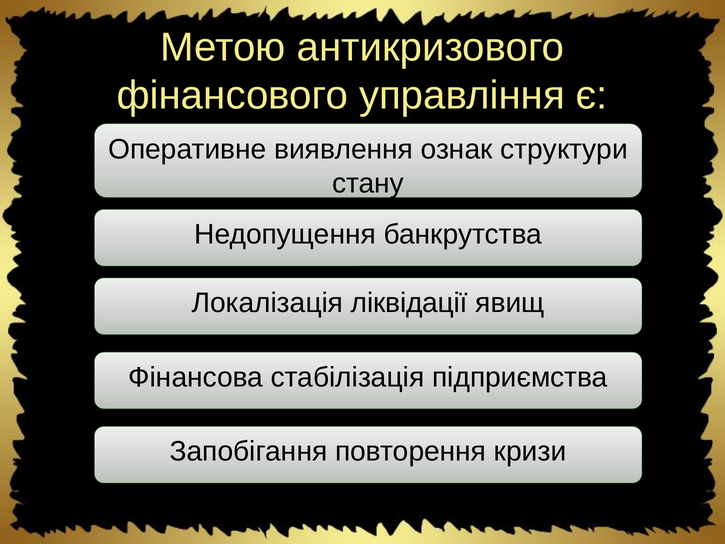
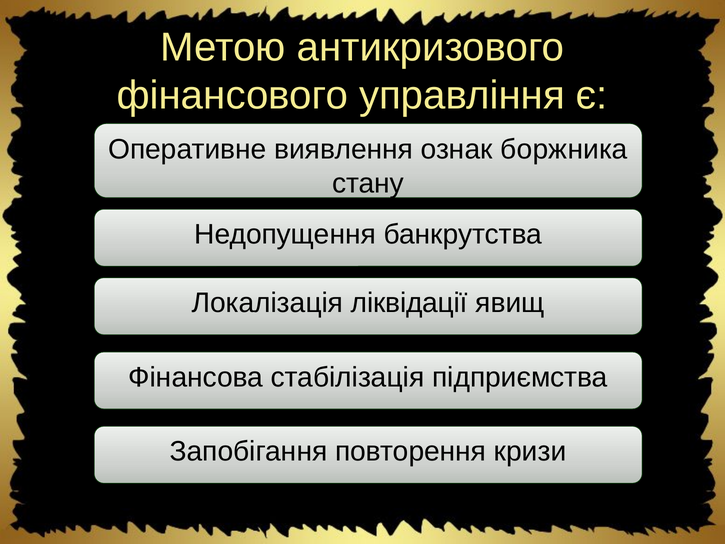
структури: структури -> боржника (564, 150)
